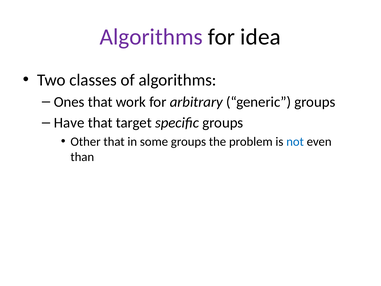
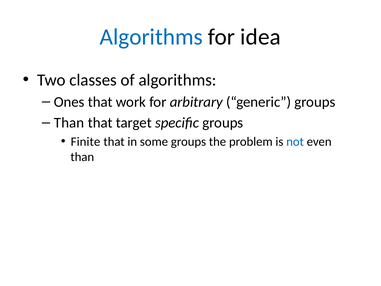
Algorithms colour: purple -> blue (151, 37)
Have: Have -> Than (69, 123)
Other: Other -> Finite (85, 141)
